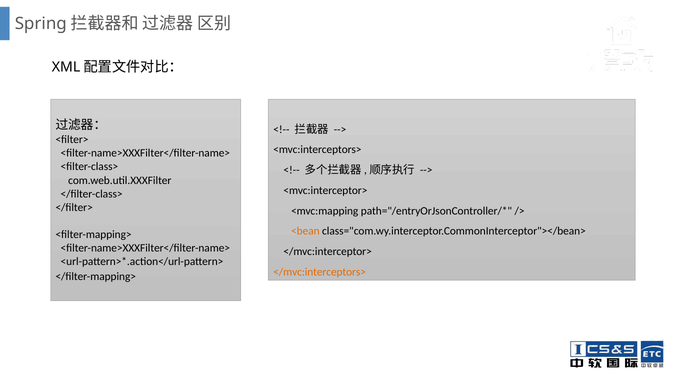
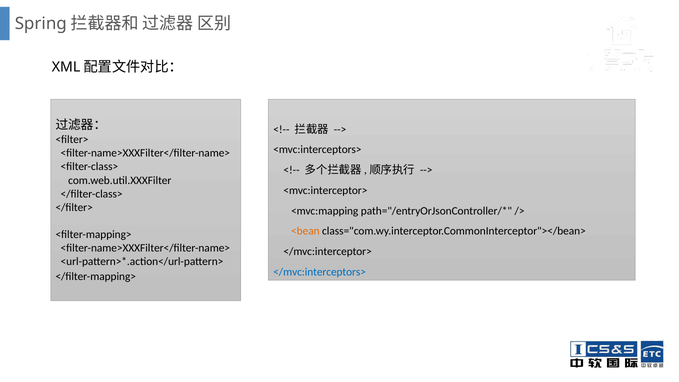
</mvc:interceptors> colour: orange -> blue (320, 272)
